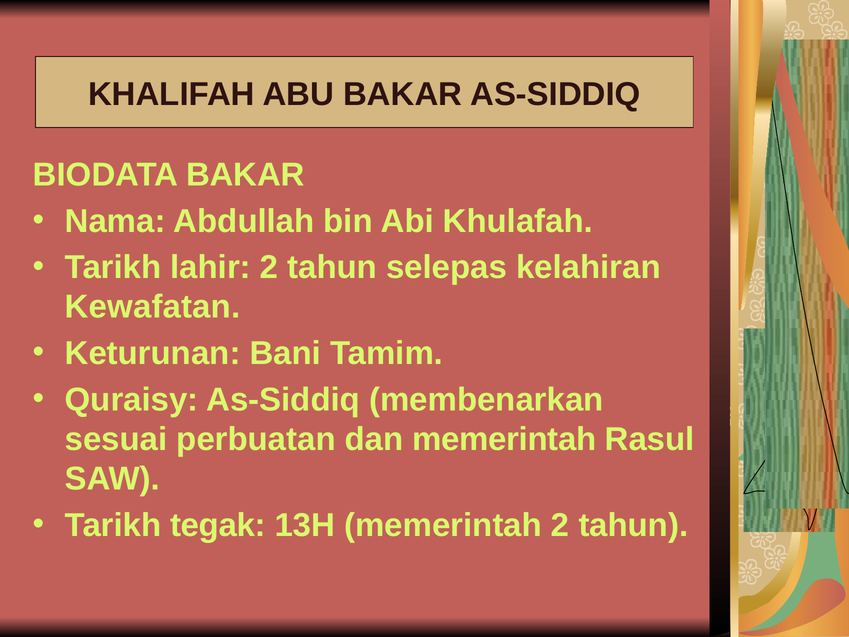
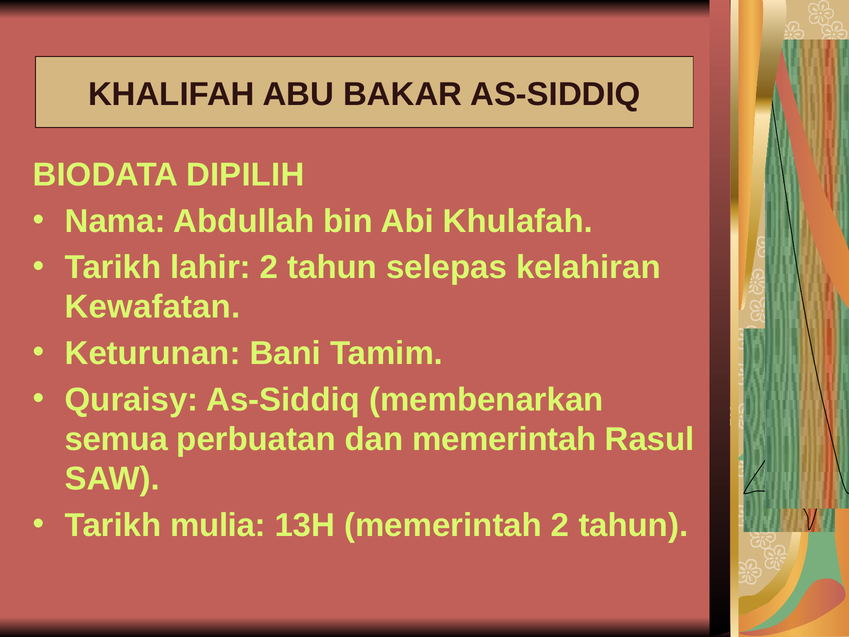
BIODATA BAKAR: BAKAR -> DIPILIH (245, 175)
sesuai: sesuai -> semua (116, 439)
tegak: tegak -> mulia (218, 525)
